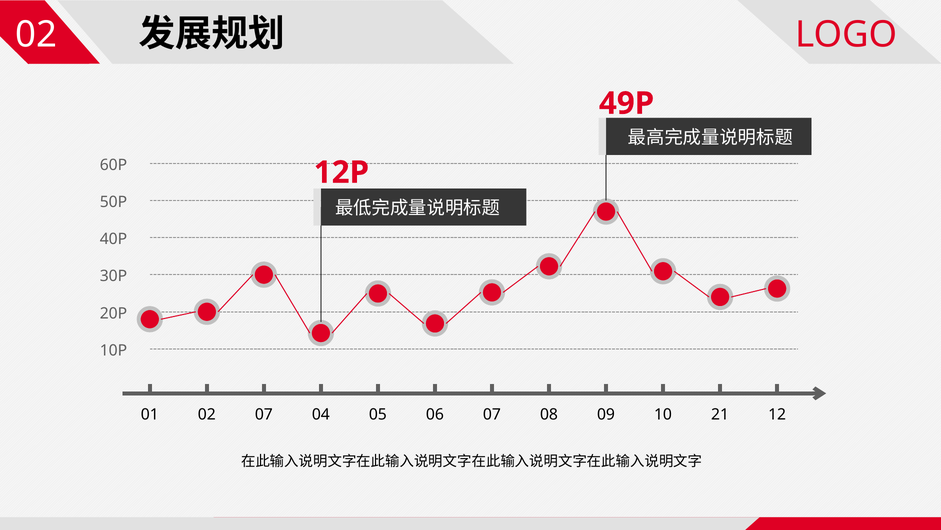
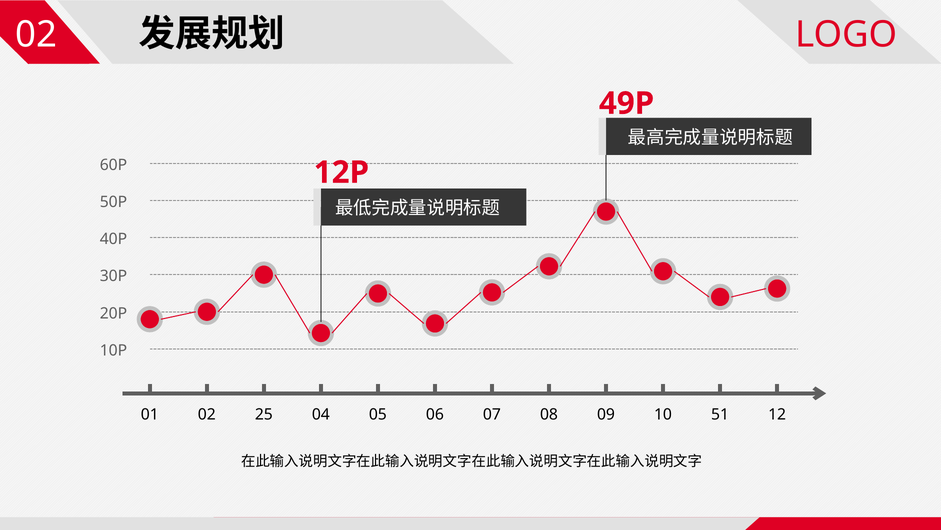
02 07: 07 -> 25 (264, 414)
21: 21 -> 51 (720, 414)
